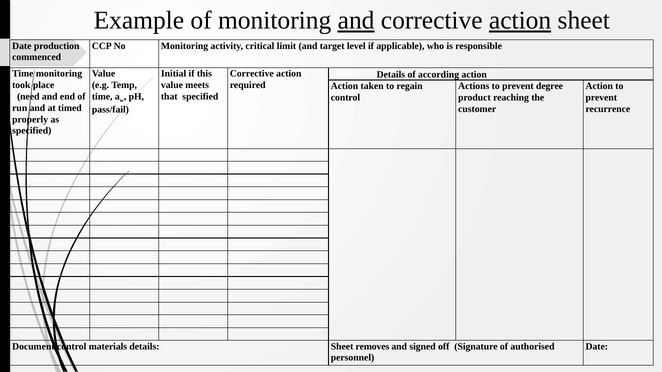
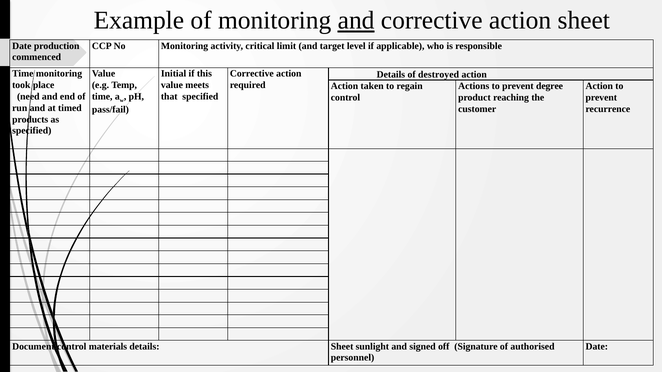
action underline: present -> none (520, 21)
according: according -> destroyed (439, 75)
properly: properly -> products (30, 119)
removes: removes -> sunlight (372, 347)
